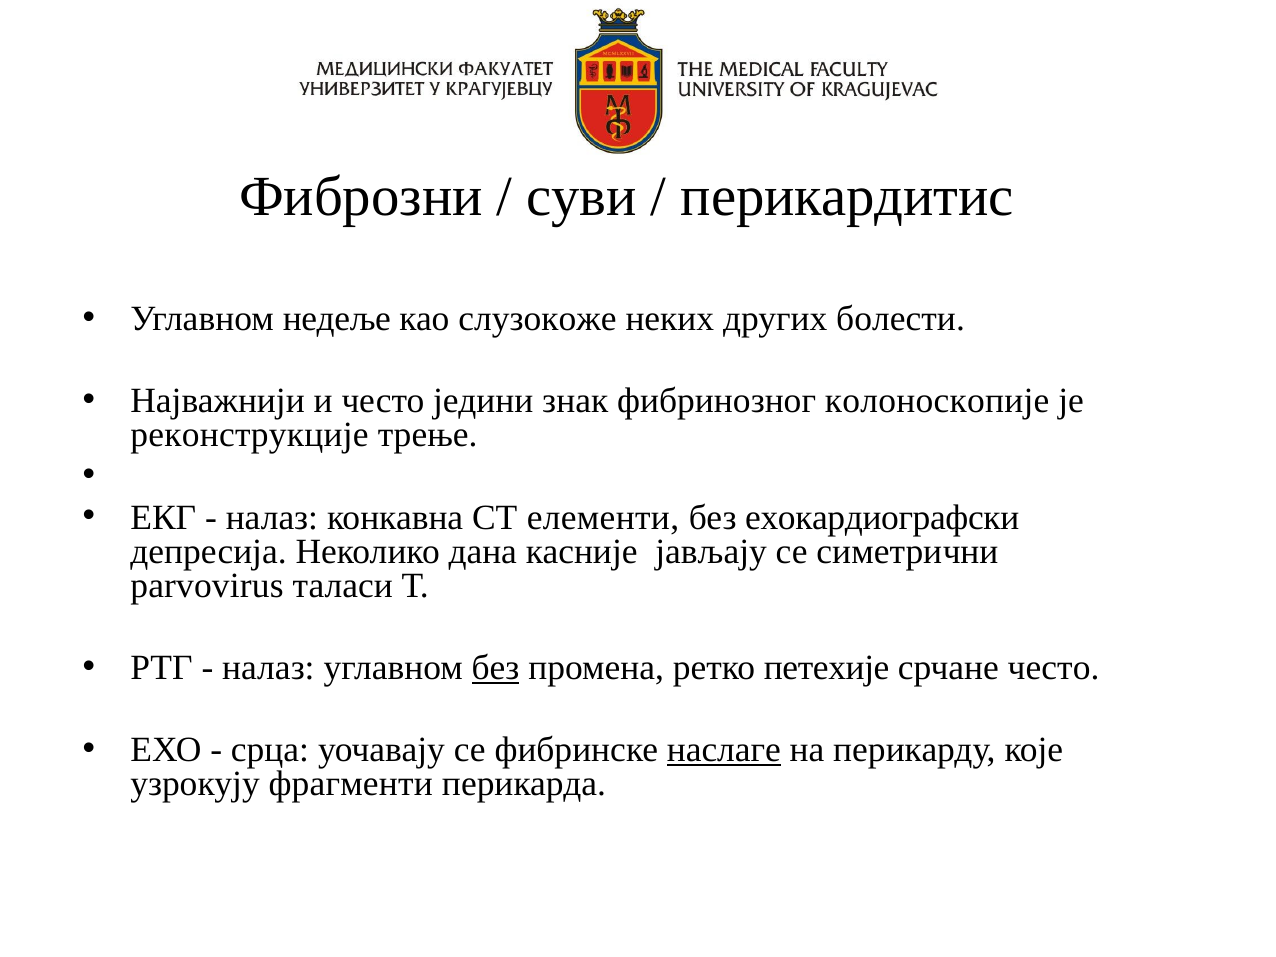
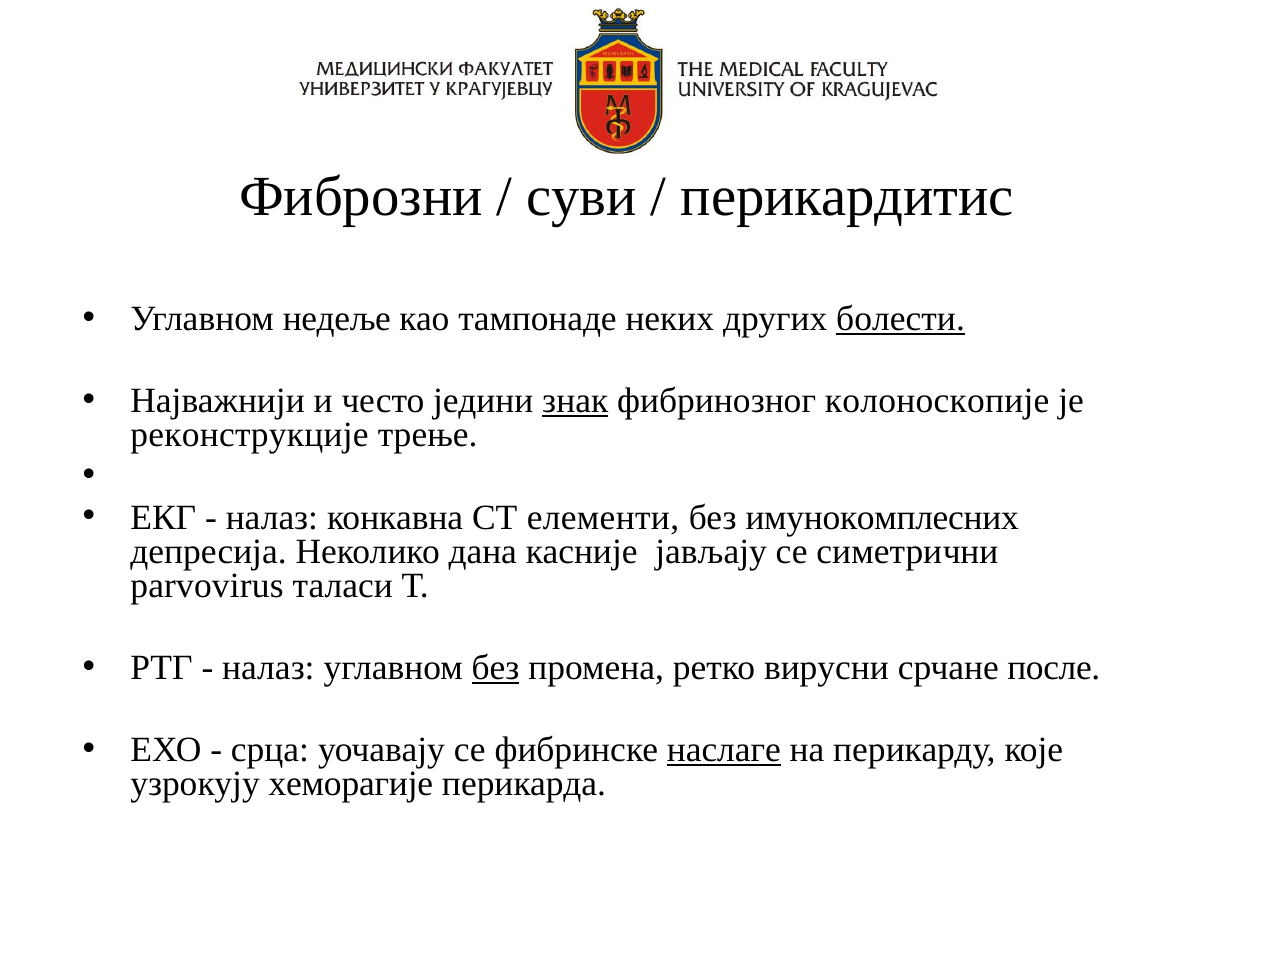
слузокоже: слузокоже -> тампонаде (538, 319)
болести underline: none -> present (901, 319)
знак underline: none -> present (575, 401)
ехокардиографски: ехокардиографски -> имунокомплесних (882, 517)
петехије: петехије -> вирусни (826, 668)
срчане често: често -> после (1054, 668)
фрагменти: фрагменти -> хеморагије (351, 784)
